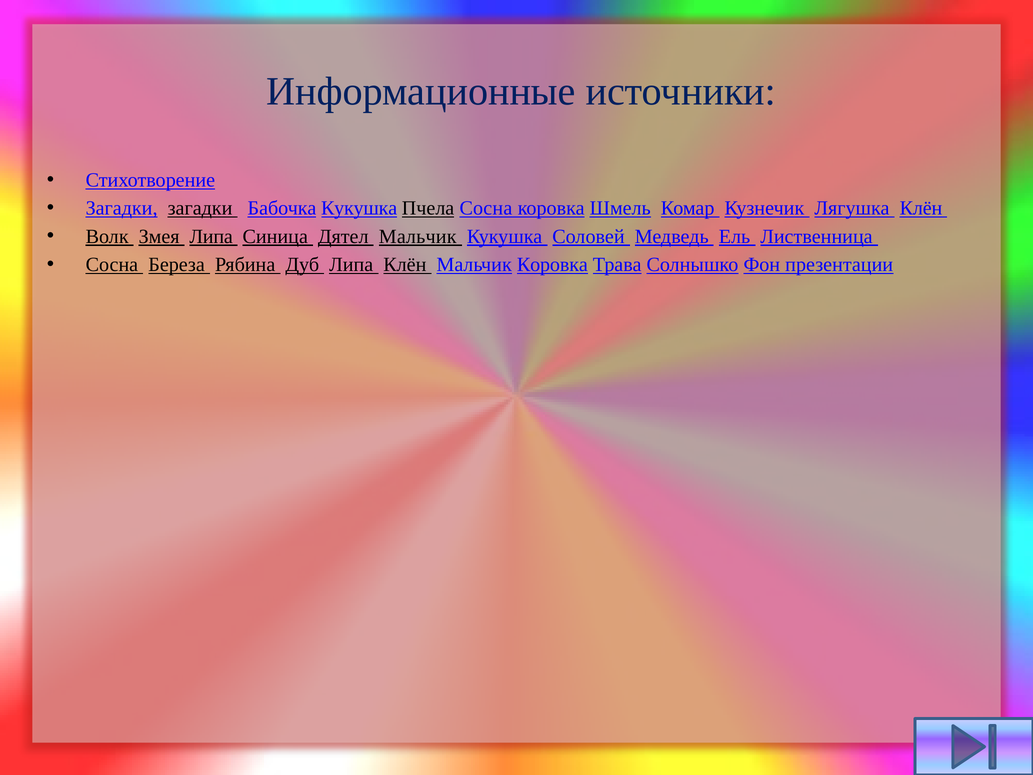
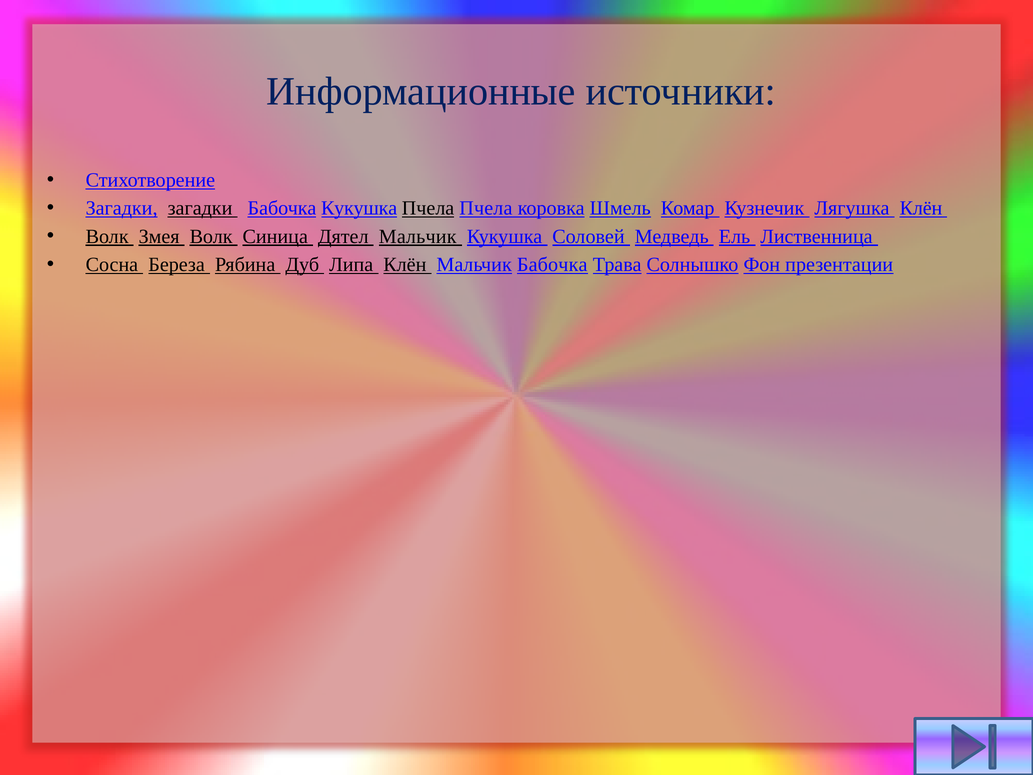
Пчела Сосна: Сосна -> Пчела (486, 208)
Змея Липа: Липа -> Волк (211, 236)
Мальчик Коровка: Коровка -> Бабочка (552, 264)
